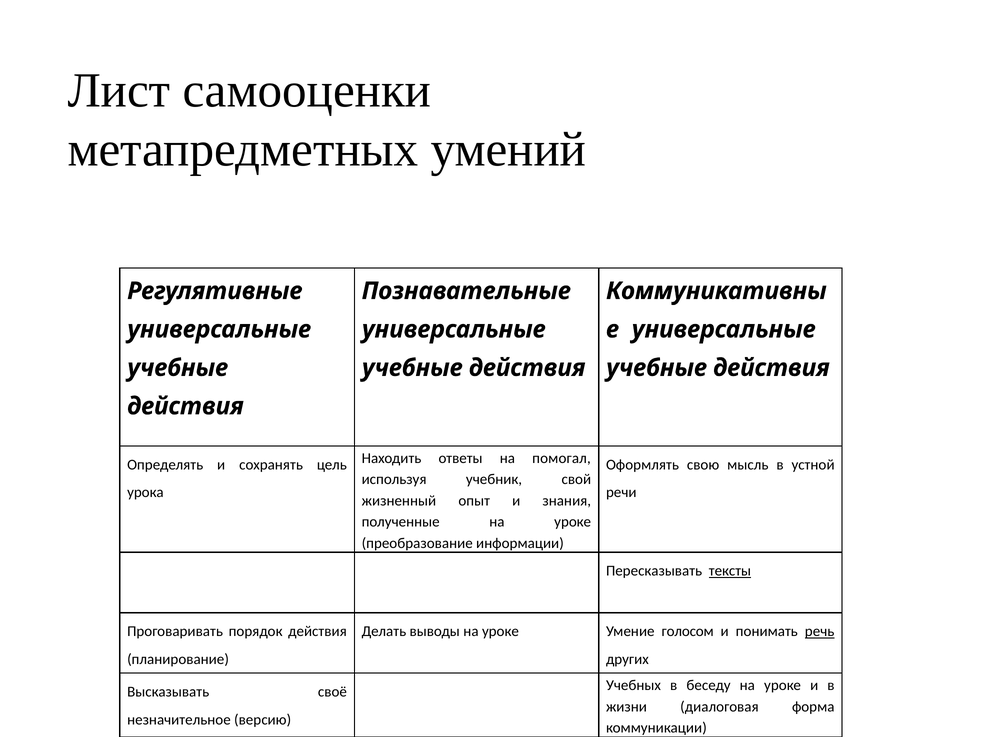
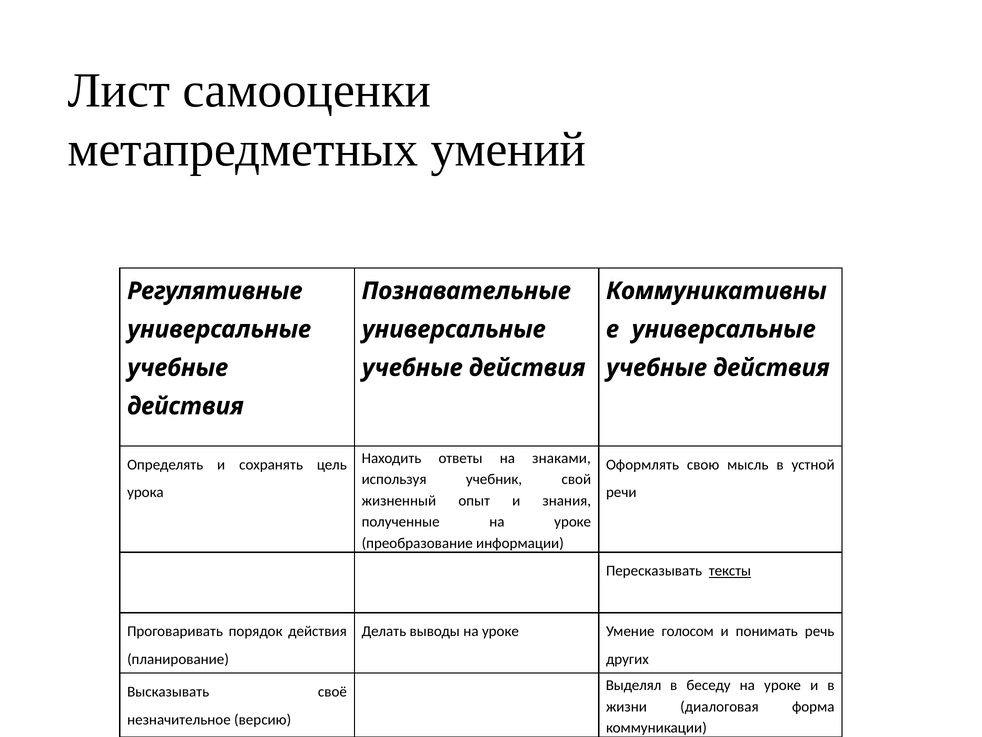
помогал: помогал -> знаками (561, 458)
речь underline: present -> none (820, 631)
Учебных: Учебных -> Выделял (634, 685)
